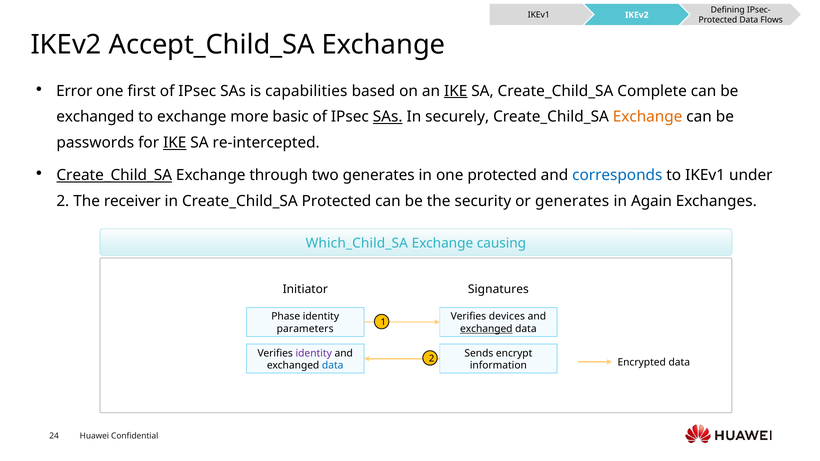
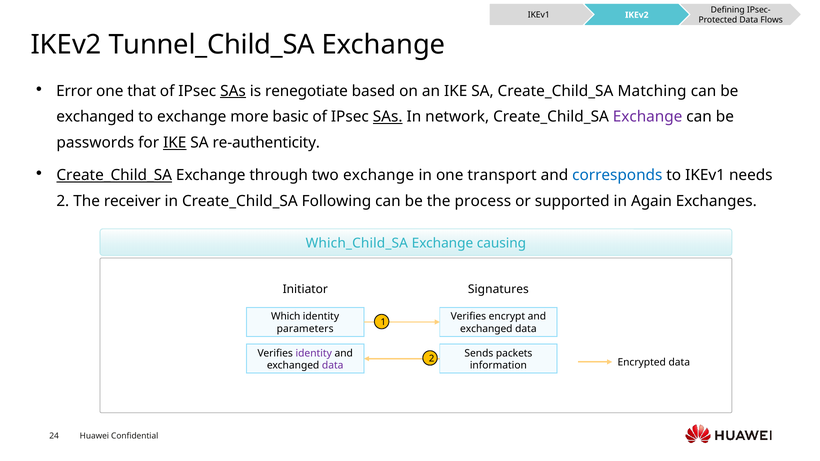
Accept_Child_SA: Accept_Child_SA -> Tunnel_Child_SA (212, 45)
first: first -> that (142, 91)
SAs underline: none -> present (233, 91)
capabilities: capabilities -> renegotiate (306, 91)
IKE underline: present -> none (456, 91)
Complete: Complete -> Matching (652, 91)
securely: securely -> network (457, 117)
Exchange colour: orange -> purple (648, 117)
re-intercepted: re-intercepted -> re-authenticity (266, 143)
two generates: generates -> exchange (379, 175)
one protected: protected -> transport (502, 175)
under: under -> needs (751, 175)
Create_Child_SA Protected: Protected -> Following (336, 201)
security: security -> process (483, 201)
or generates: generates -> supported (572, 201)
Phase: Phase -> Which (286, 317)
devices: devices -> encrypt (507, 317)
exchanged underline: present -> none (486, 329)
encrypt: encrypt -> packets (514, 353)
data colour: blue -> purple (333, 366)
